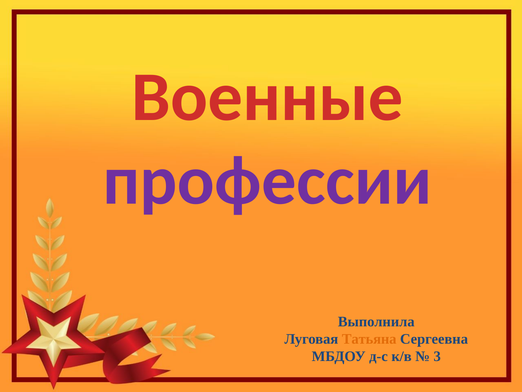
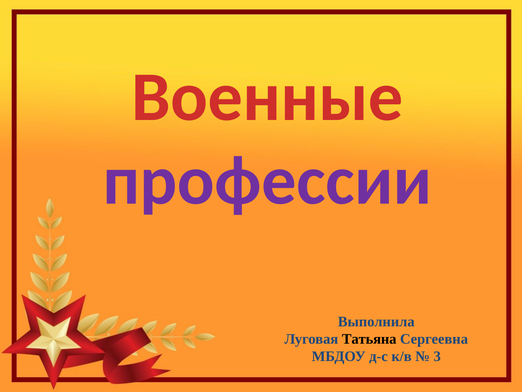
Татьяна colour: orange -> black (369, 339)
